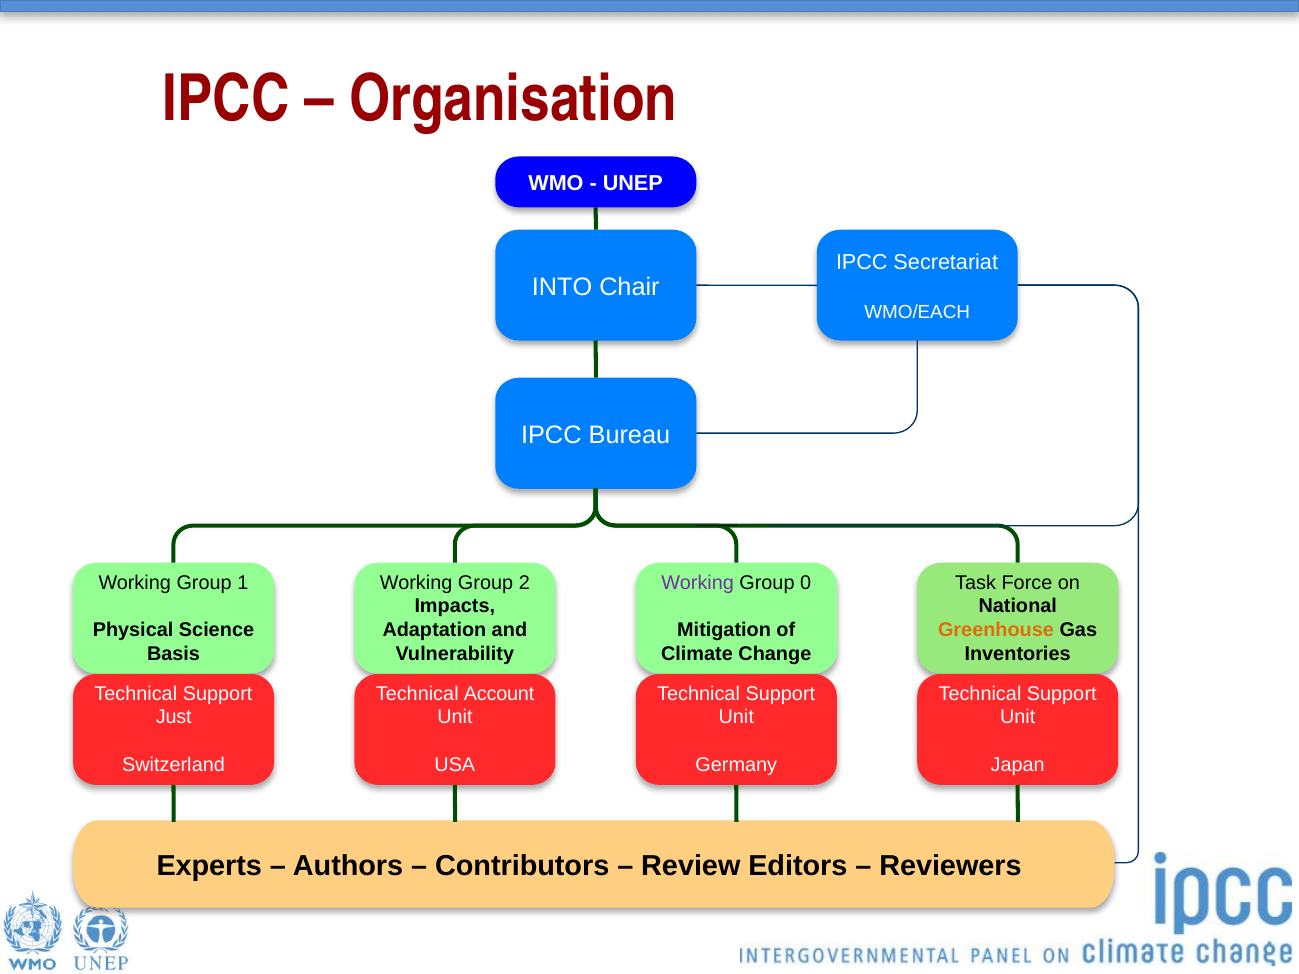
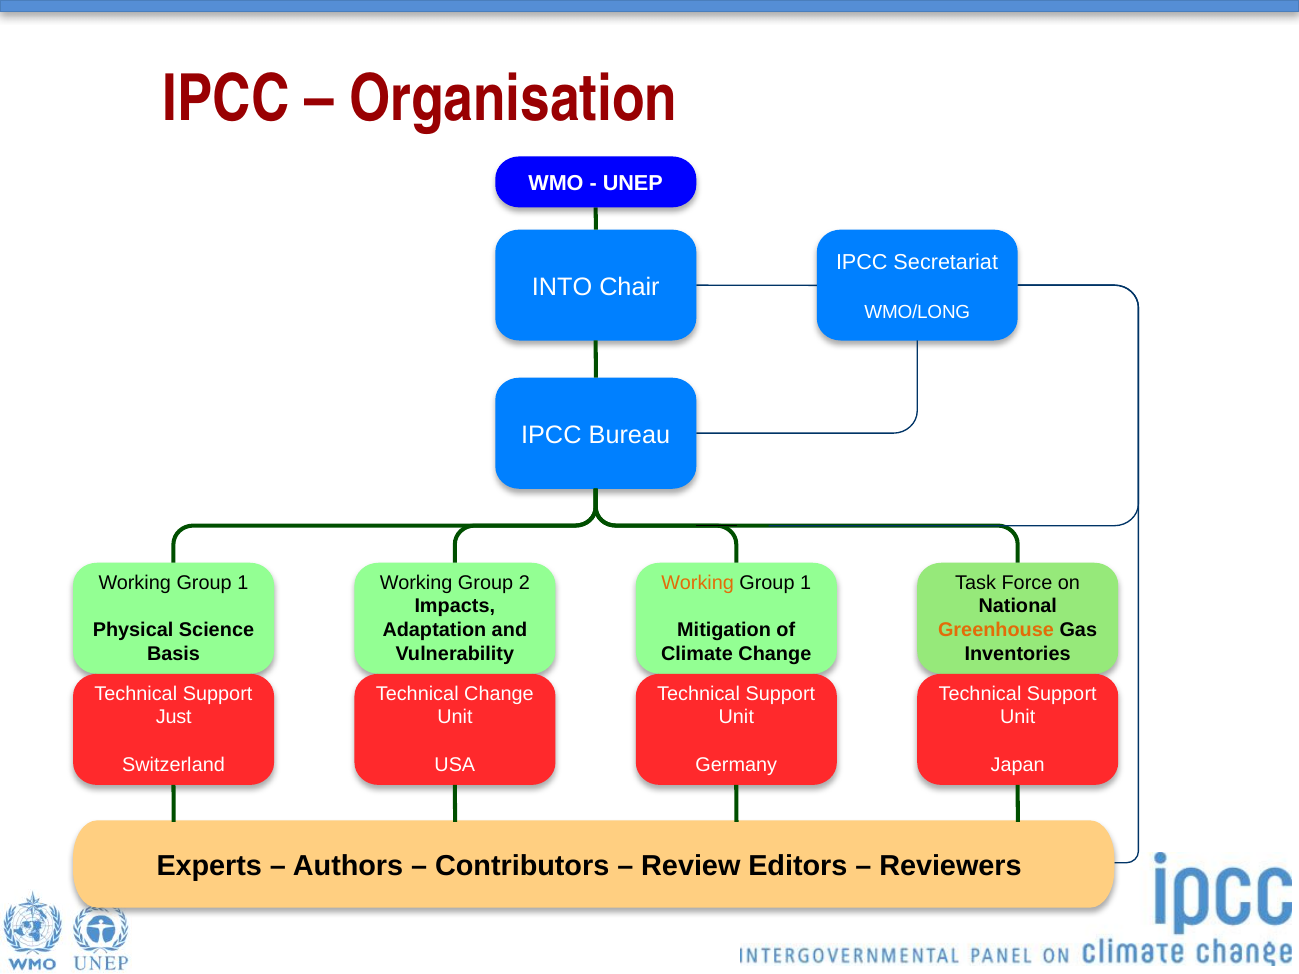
WMO/EACH: WMO/EACH -> WMO/LONG (917, 312)
Working colour: purple -> orange (698, 583)
0: 0 -> 1 (806, 583)
Technical Account: Account -> Change (499, 694)
